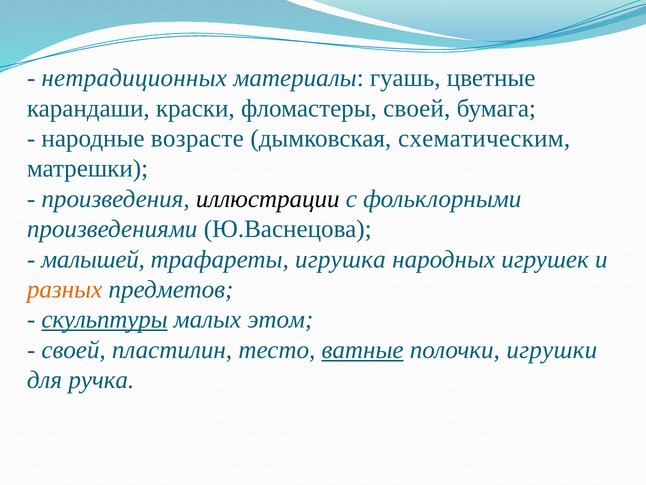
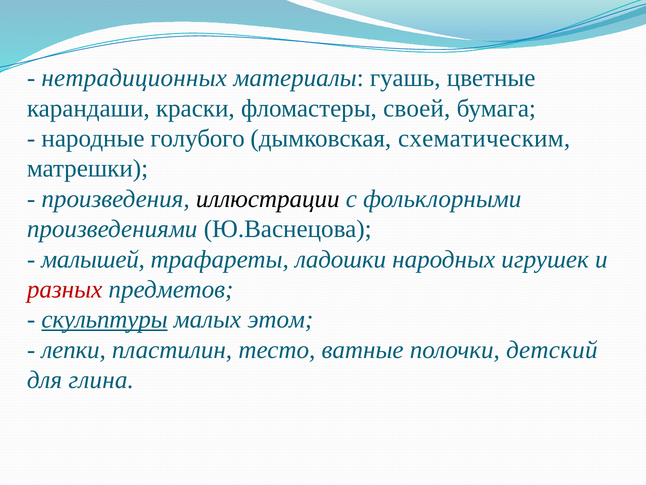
возрасте: возрасте -> голубого (198, 138)
игрушка: игрушка -> ладошки (341, 259)
разных colour: orange -> red (65, 289)
своей: своей -> лепки (74, 349)
ватные underline: present -> none (363, 349)
игрушки: игрушки -> детский (552, 349)
ручка: ручка -> глина (101, 380)
